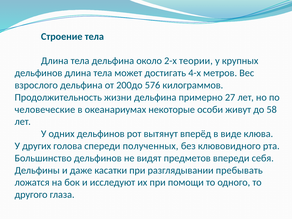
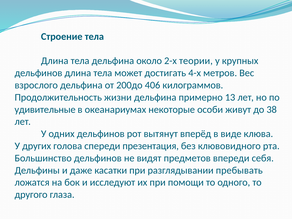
576: 576 -> 406 (153, 85)
27: 27 -> 13 (230, 97)
человеческие: человеческие -> удивительные (45, 109)
58: 58 -> 38 (272, 109)
полученных: полученных -> презентация (151, 146)
